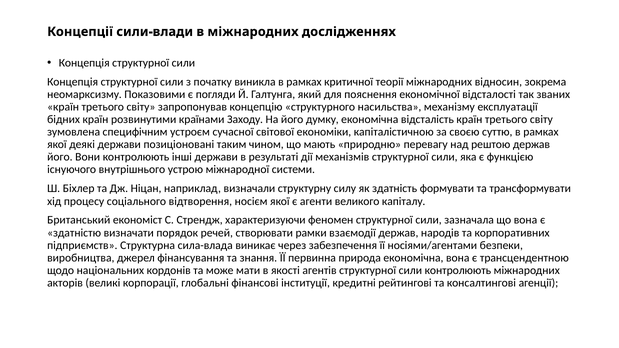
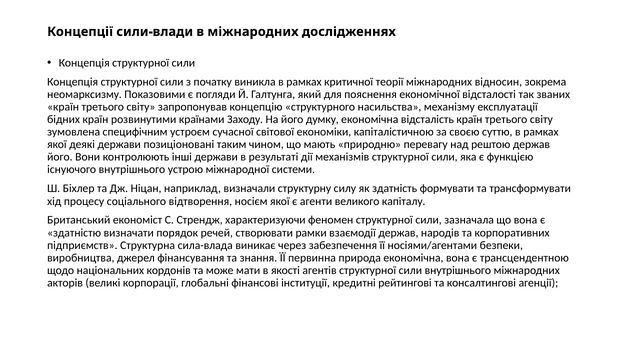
сили контролюють: контролюють -> внутрішнього (458, 270)
